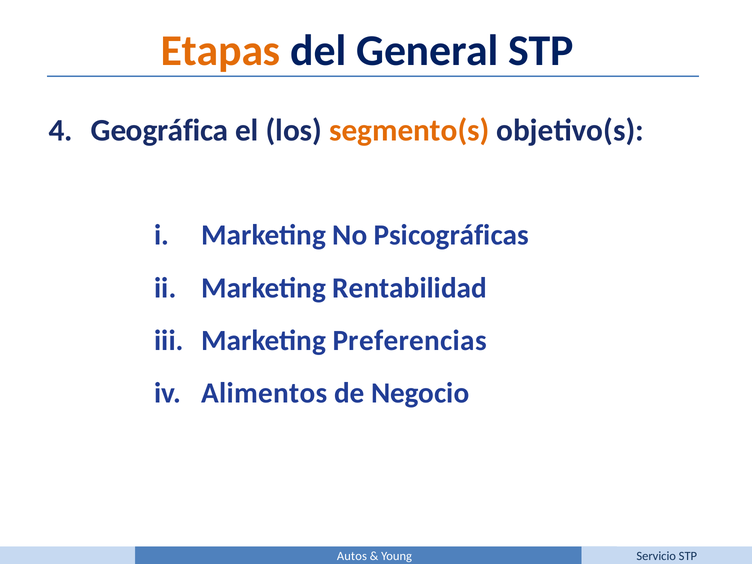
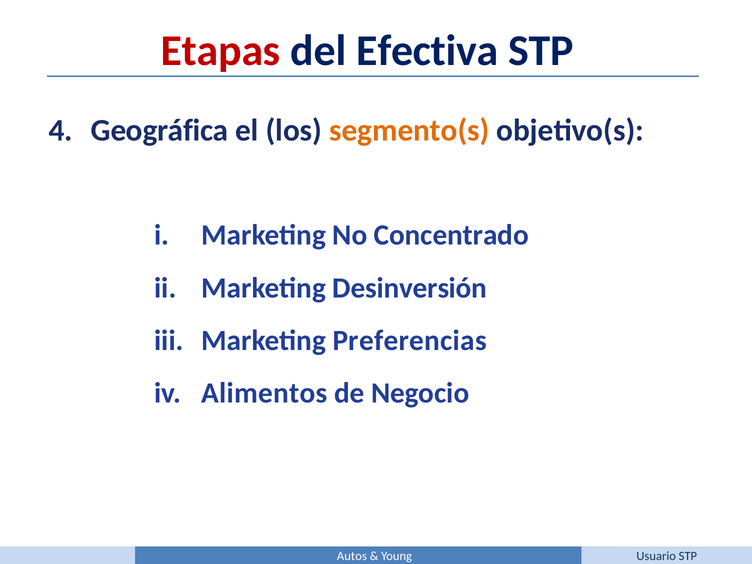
Etapas colour: orange -> red (221, 51)
General: General -> Efectiva (427, 51)
Psicográficas: Psicográficas -> Concentrado (451, 235)
Rentabilidad: Rentabilidad -> Desinversión (410, 288)
Servicio: Servicio -> Usuario (656, 556)
